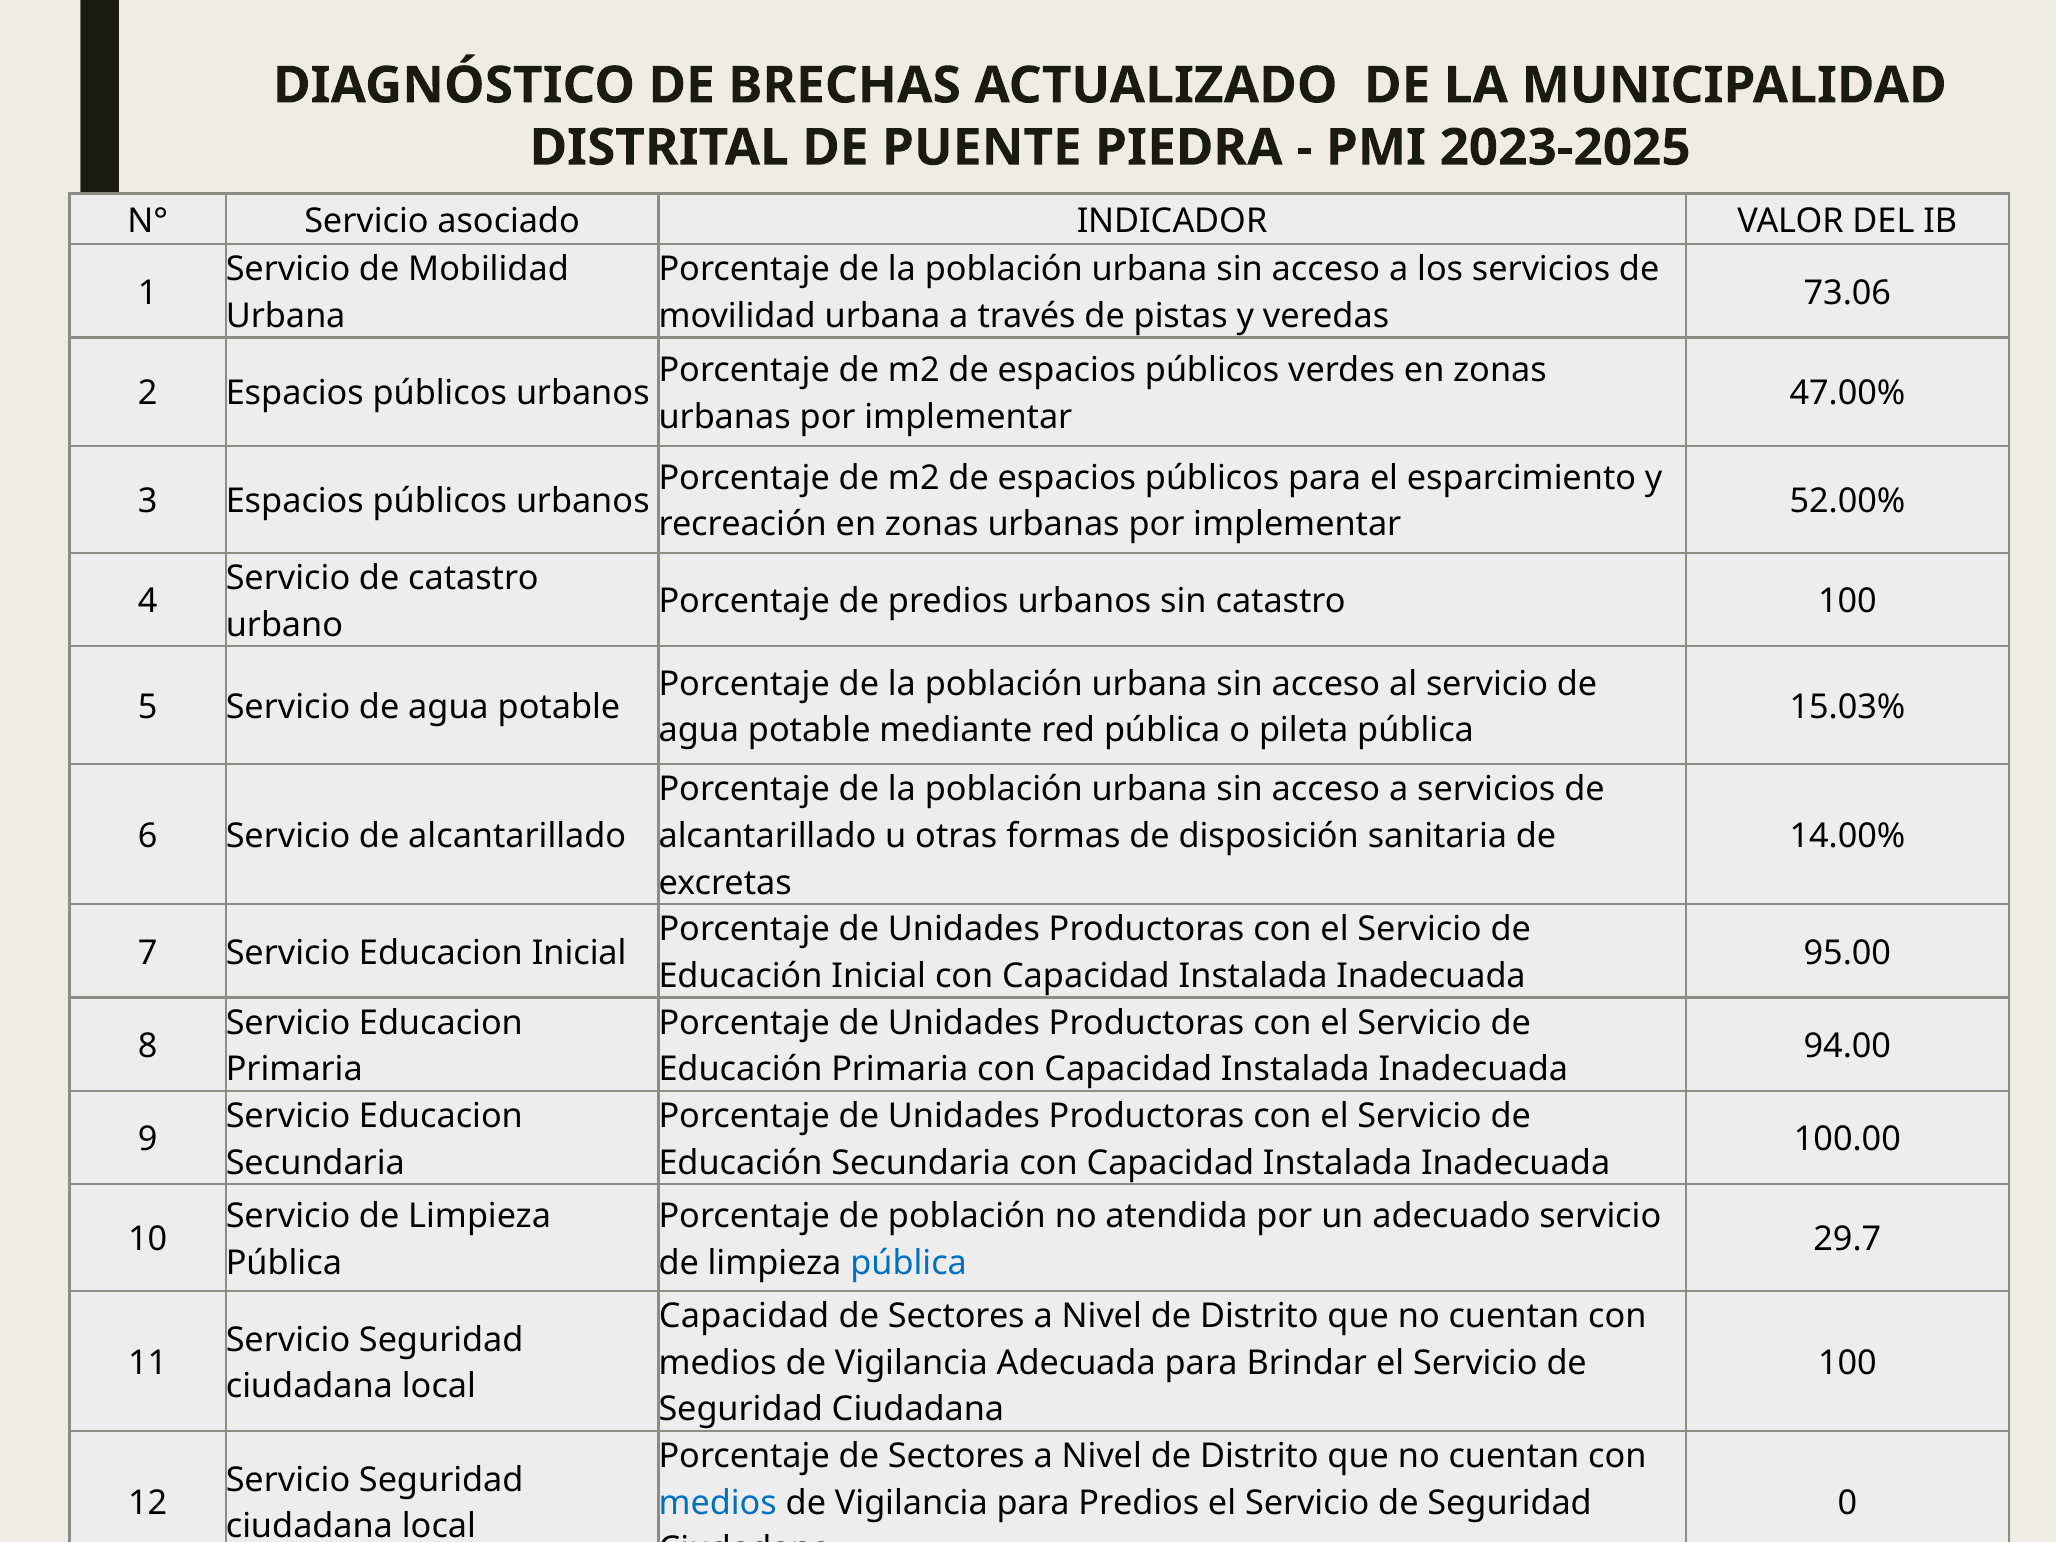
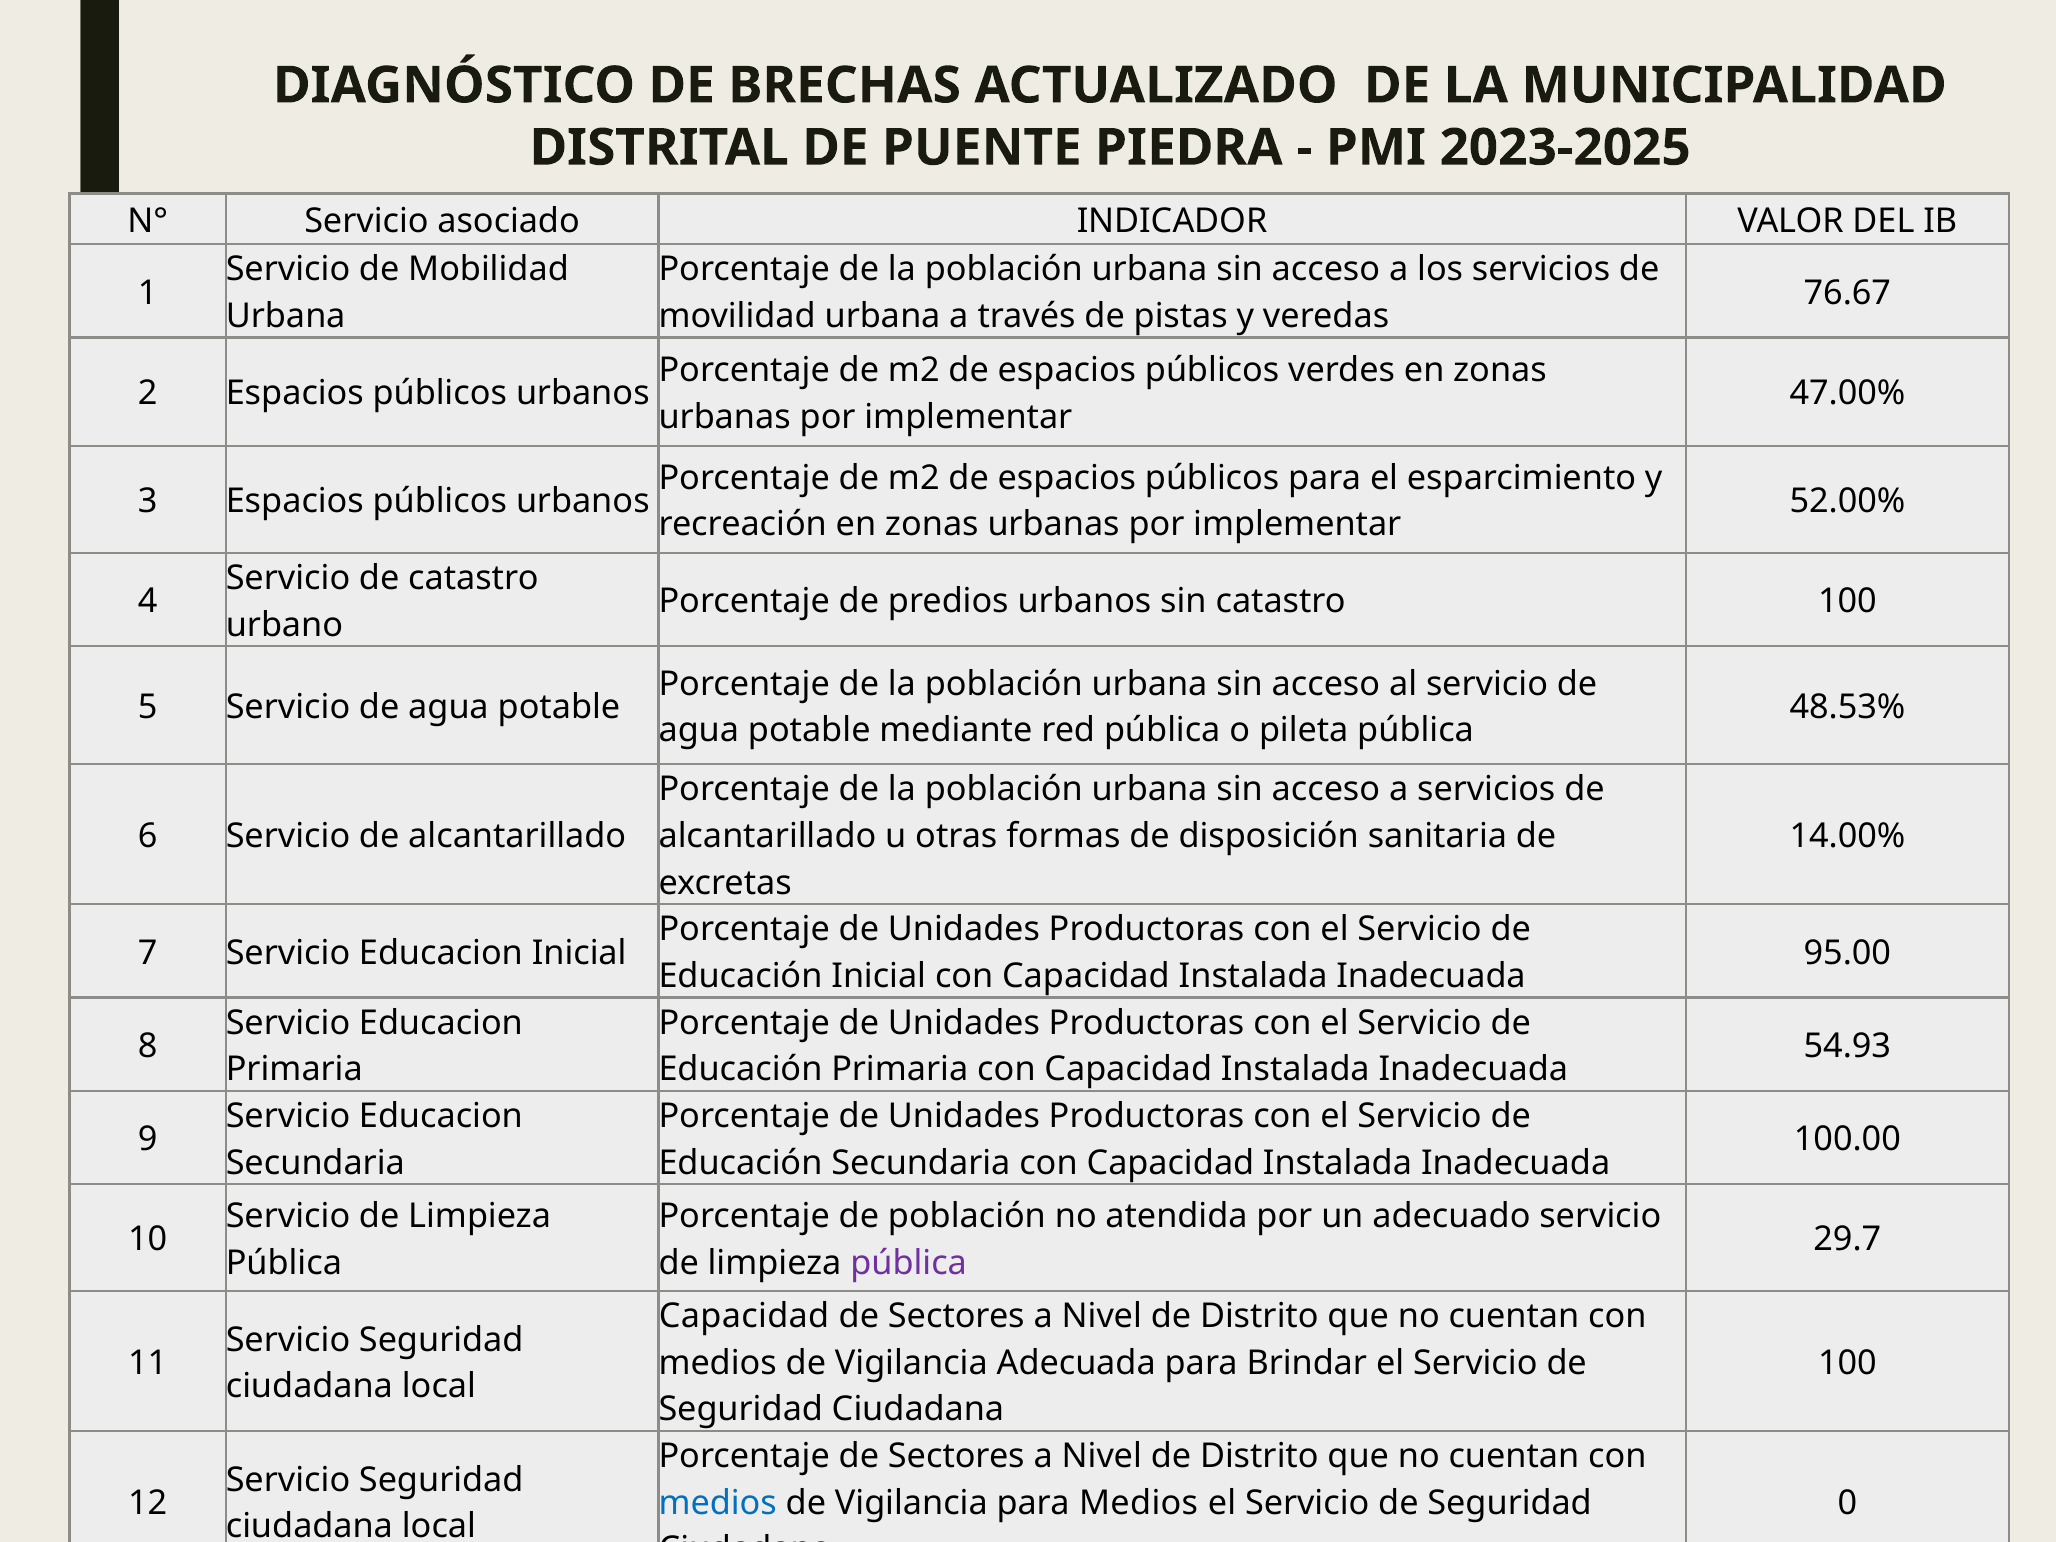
73.06: 73.06 -> 76.67 (1847, 293)
15.03%: 15.03% -> 48.53% (1847, 707)
94.00: 94.00 -> 54.93 (1847, 1046)
pública colour: blue -> purple (909, 1263)
para Predios: Predios -> Medios (1139, 1503)
